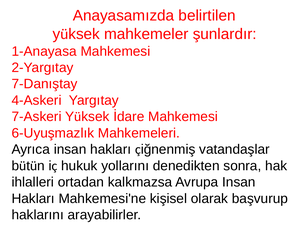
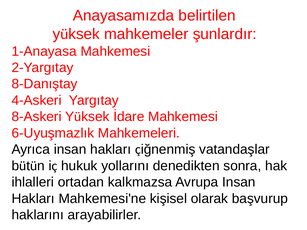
7-Danıştay: 7-Danıştay -> 8-Danıştay (45, 84)
7-Askeri: 7-Askeri -> 8-Askeri (37, 117)
